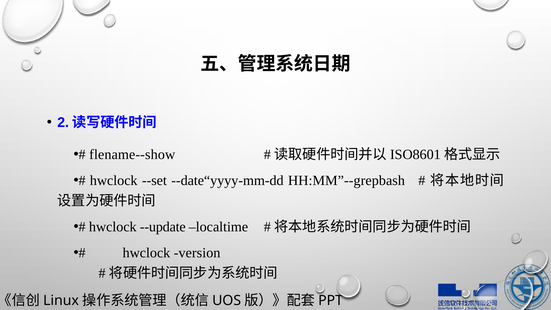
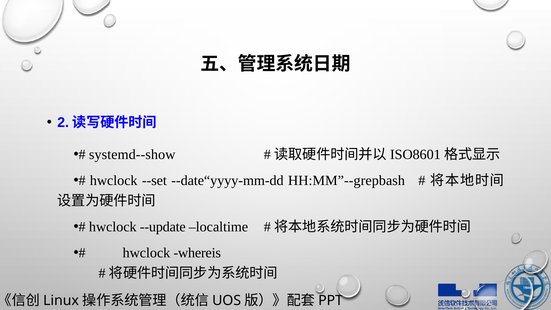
flename--show: flename--show -> systemd--show (132, 155)
version: version -> whereis (197, 253)
